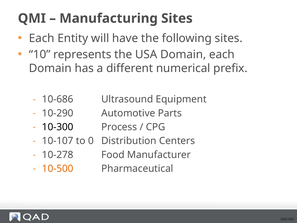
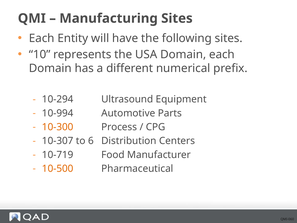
10-686: 10-686 -> 10-294 (58, 99)
10-290: 10-290 -> 10-994 (58, 113)
10-300 colour: black -> orange (58, 127)
10-107: 10-107 -> 10-307 (58, 141)
0: 0 -> 6 (91, 141)
10-278: 10-278 -> 10-719 (58, 155)
